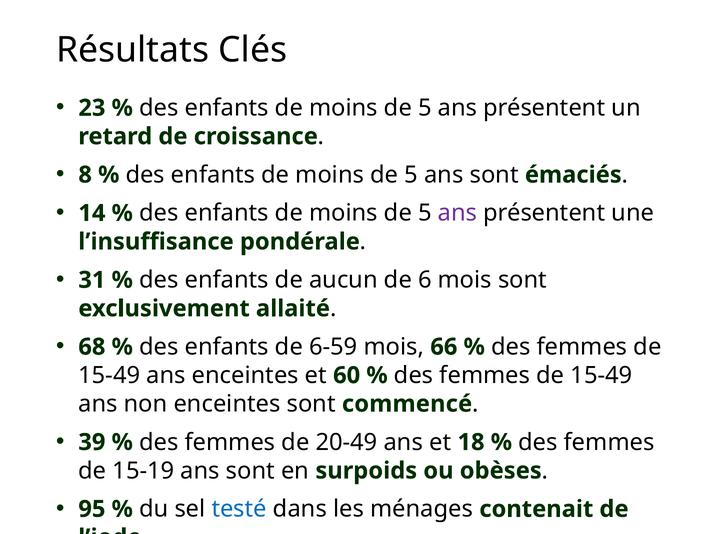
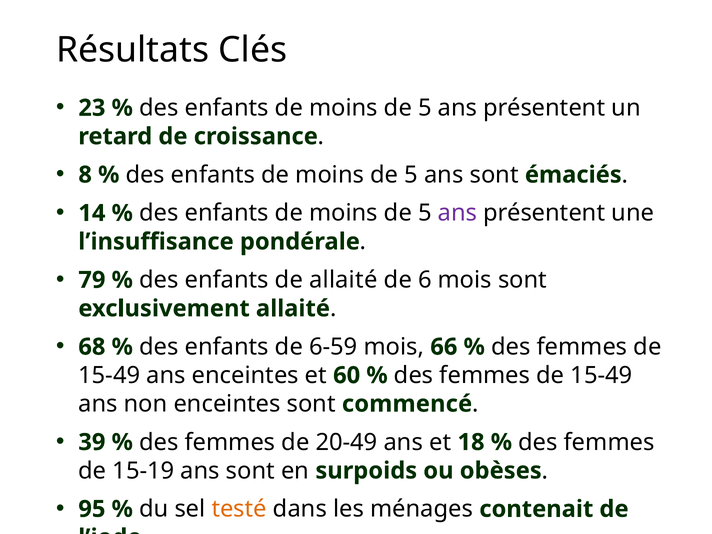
31: 31 -> 79 (92, 280)
de aucun: aucun -> allaité (343, 280)
testé colour: blue -> orange (239, 509)
